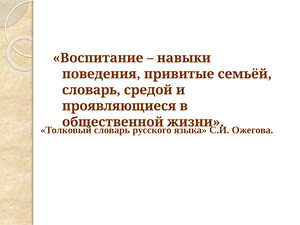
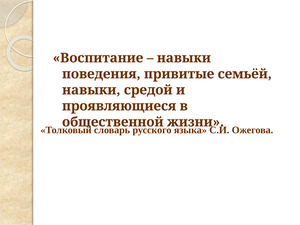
словарь: словарь -> навыки (91, 90)
